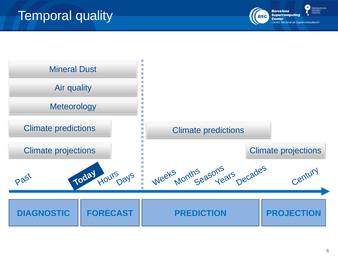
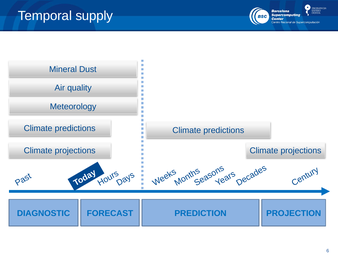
Temporal quality: quality -> supply (94, 16)
